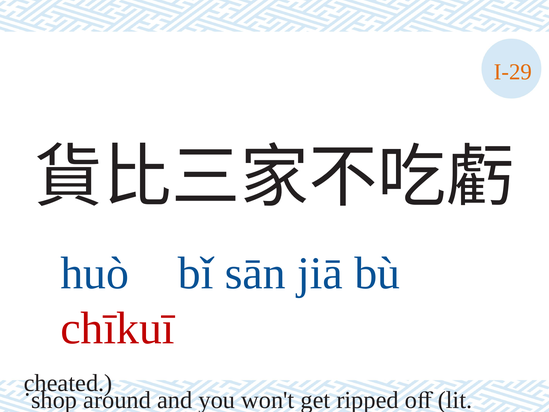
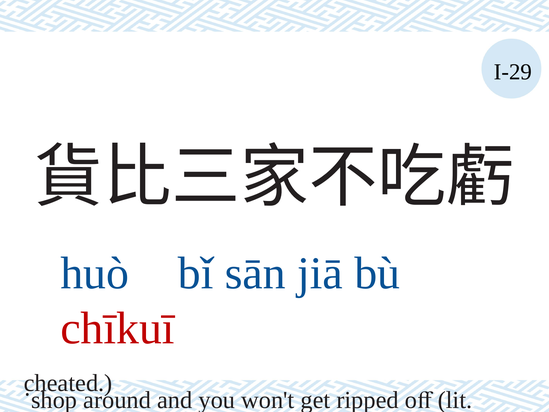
I-29 colour: orange -> black (513, 72)
